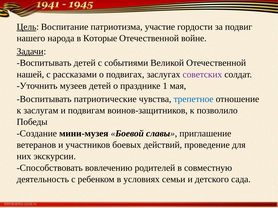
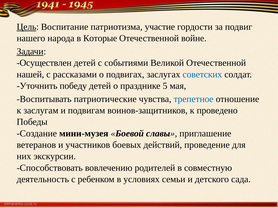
Воспитывать: Воспитывать -> Осуществлен (44, 63)
советских colour: purple -> blue (202, 75)
музеев: музеев -> победу (73, 86)
1: 1 -> 5 (165, 86)
позволило: позволило -> проведено (217, 111)
